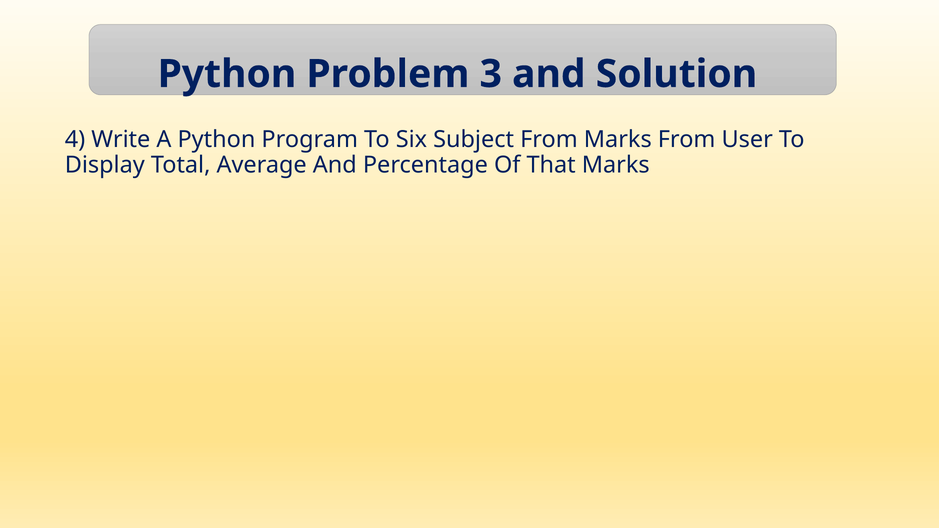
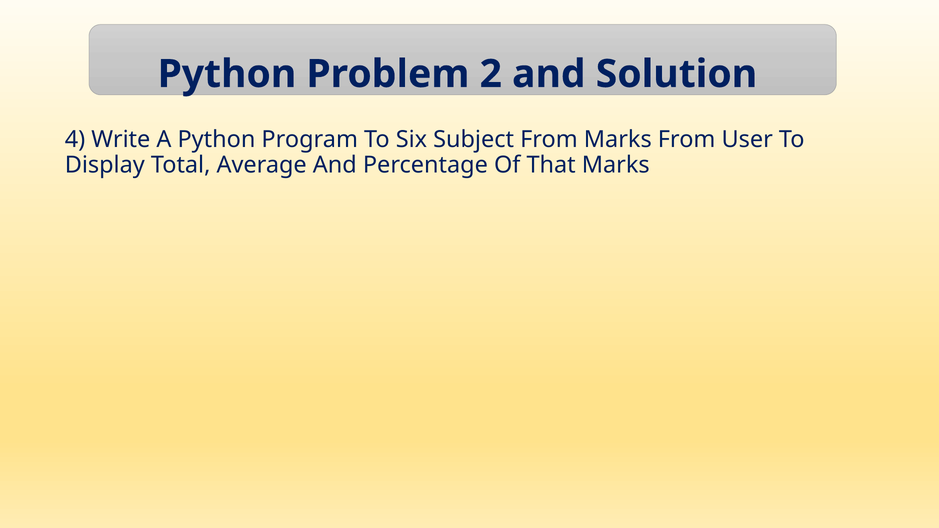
3: 3 -> 2 (491, 74)
